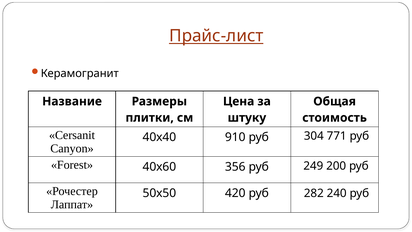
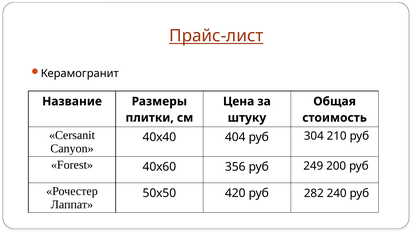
771: 771 -> 210 (337, 136)
910: 910 -> 404 (235, 137)
